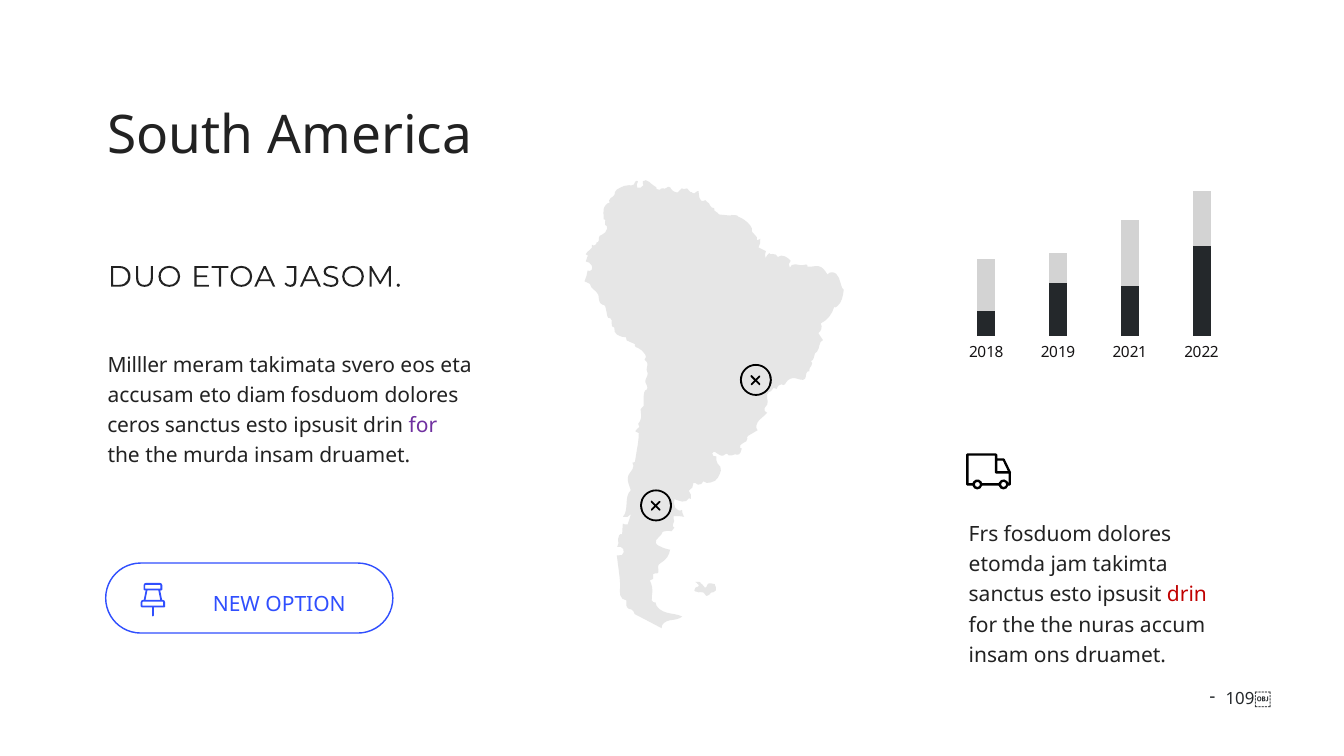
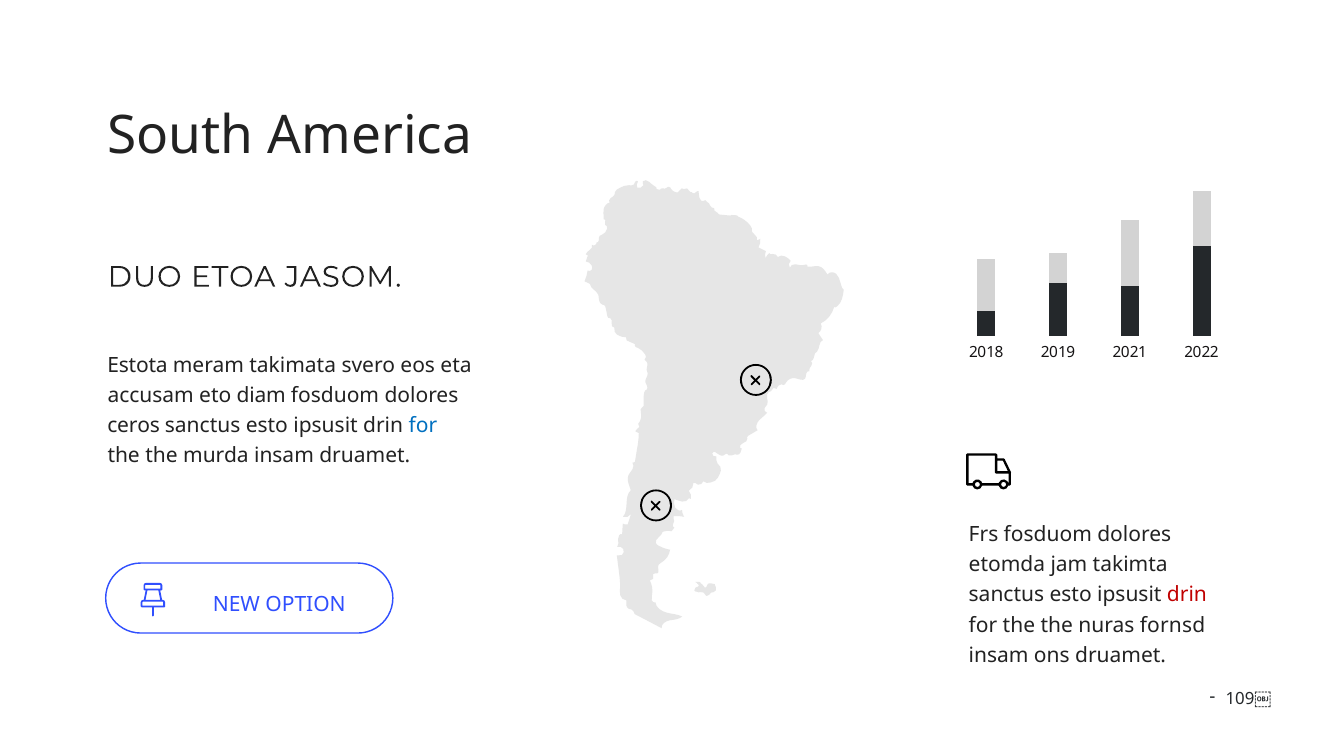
Milller: Milller -> Estota (138, 365)
for colour: purple -> blue (423, 426)
accum: accum -> fornsd (1173, 625)
